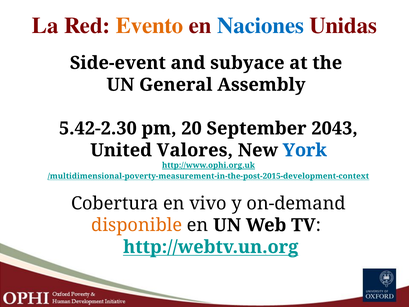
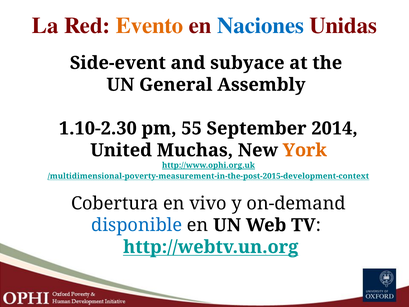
5.42-2.30: 5.42-2.30 -> 1.10-2.30 (98, 128)
20: 20 -> 55 (191, 128)
2043: 2043 -> 2014 (334, 128)
Valores: Valores -> Muchas (195, 150)
York colour: blue -> orange (305, 150)
disponible colour: orange -> blue (137, 225)
